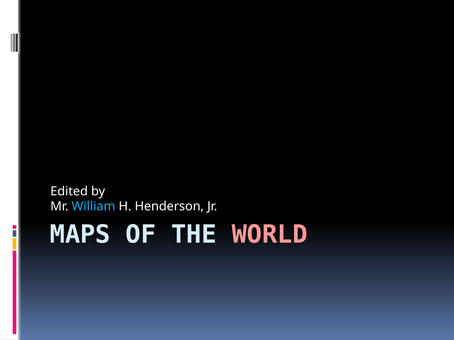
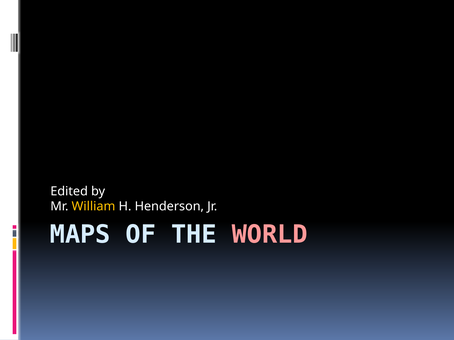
William colour: light blue -> yellow (94, 207)
